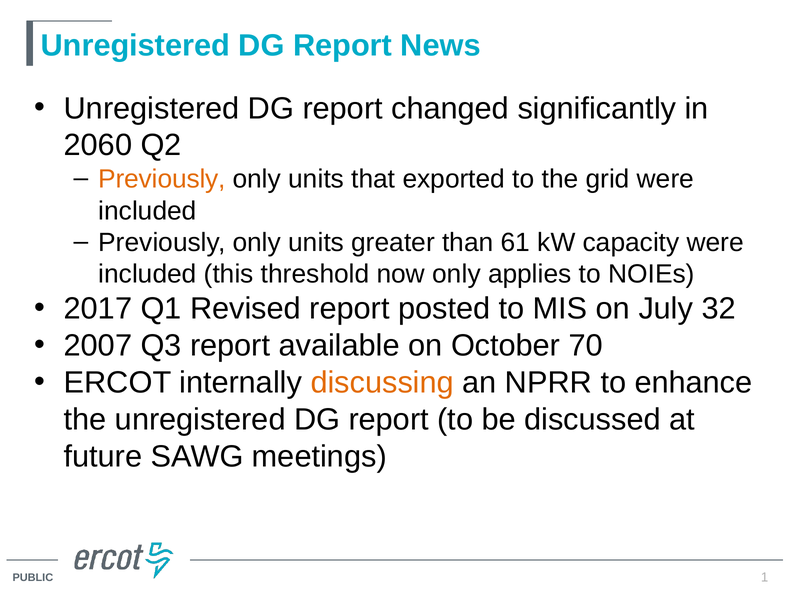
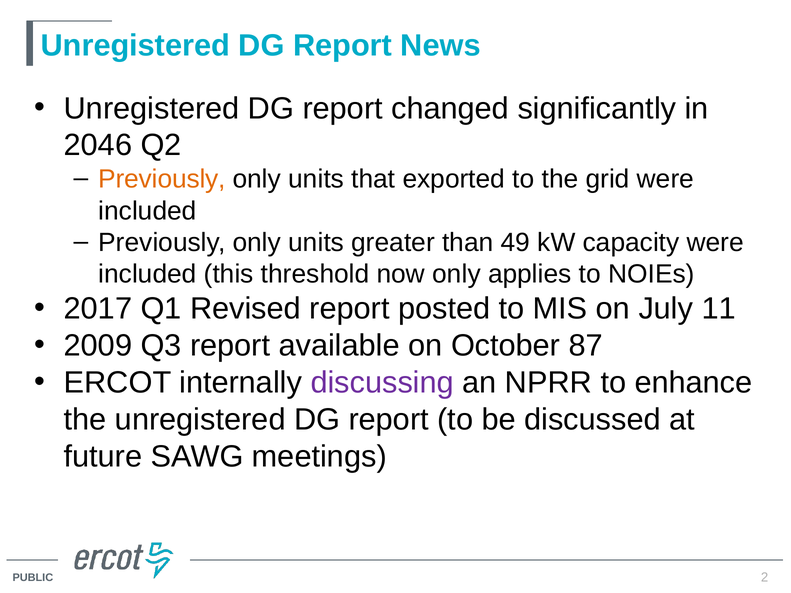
2060: 2060 -> 2046 (98, 145)
61: 61 -> 49 (515, 243)
32: 32 -> 11 (719, 309)
2007: 2007 -> 2009 (98, 346)
70: 70 -> 87 (586, 346)
discussing colour: orange -> purple (382, 383)
1: 1 -> 2 (765, 578)
